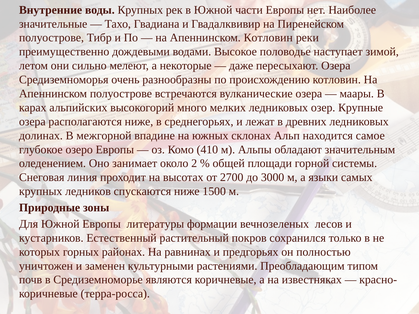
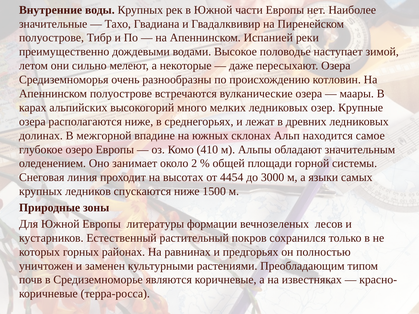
Апеннинском Котловин: Котловин -> Испанией (268, 38)
2700: 2700 -> 4454 (232, 178)
